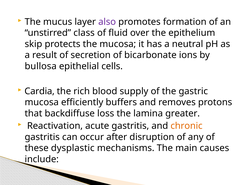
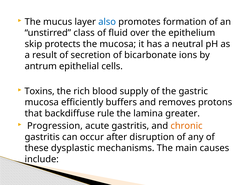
also colour: purple -> blue (107, 22)
bullosa: bullosa -> antrum (41, 66)
Cardia: Cardia -> Toxins (40, 91)
loss: loss -> rule (106, 114)
Reactivation: Reactivation -> Progression (55, 126)
